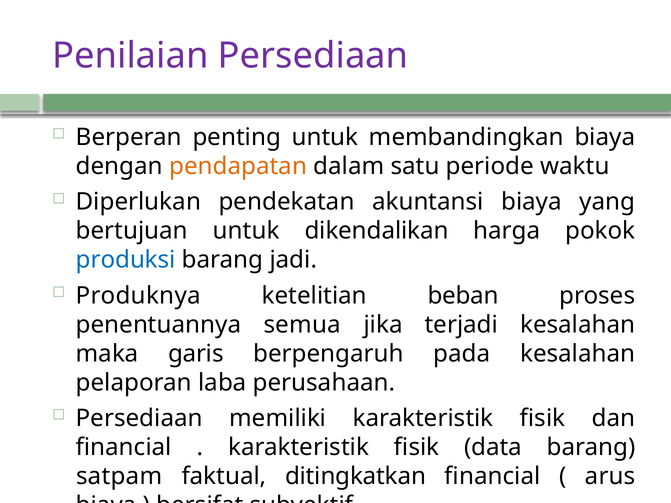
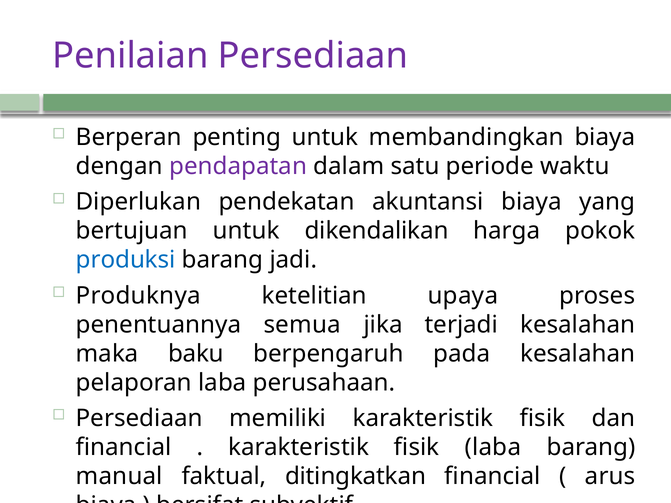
pendapatan colour: orange -> purple (238, 166)
beban: beban -> upaya (463, 296)
garis: garis -> baku (196, 354)
fisik data: data -> laba (493, 447)
satpam: satpam -> manual (119, 477)
